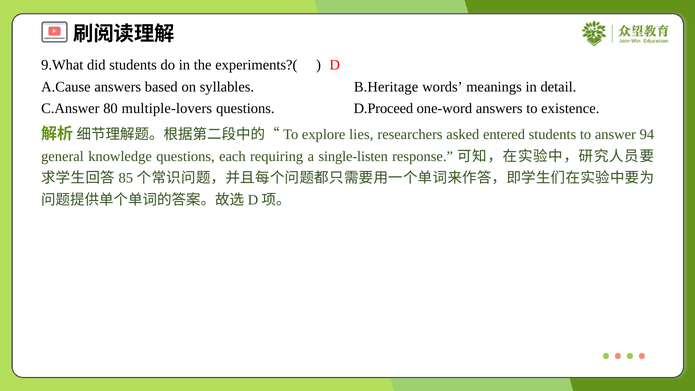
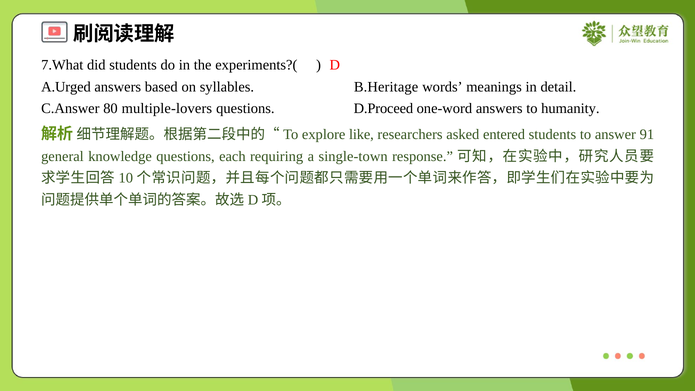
9.What: 9.What -> 7.What (62, 65)
A.Cause: A.Cause -> A.Urged (66, 87)
existence: existence -> humanity (570, 109)
lies: lies -> like (361, 134)
94: 94 -> 91 (647, 134)
single-listen: single-listen -> single-town (353, 156)
85: 85 -> 10 (126, 178)
